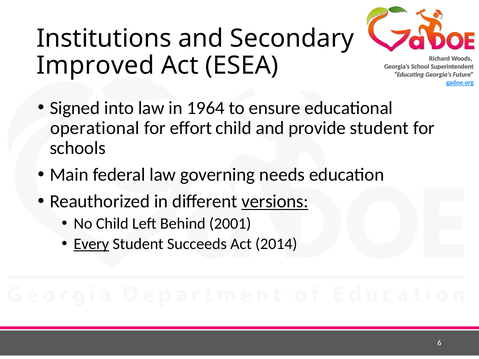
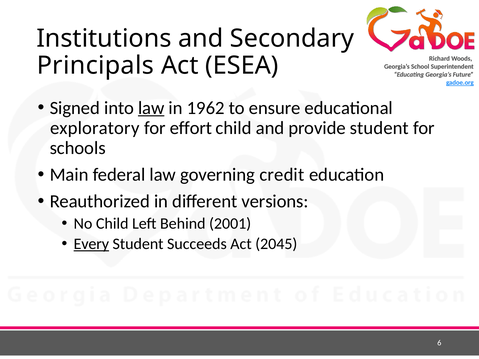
Improved: Improved -> Principals (95, 66)
law underline: none -> present (151, 108)
1964: 1964 -> 1962 (206, 108)
operational: operational -> exploratory (95, 128)
needs: needs -> credit (282, 175)
versions underline: present -> none (275, 202)
2014: 2014 -> 2045 (276, 244)
